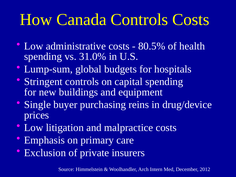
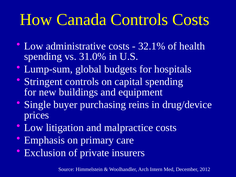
80.5%: 80.5% -> 32.1% (152, 46)
